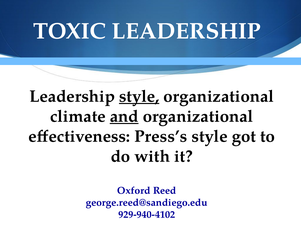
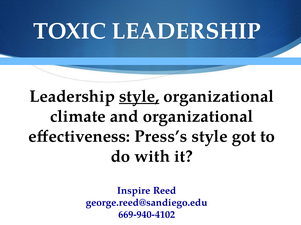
and underline: present -> none (124, 117)
Oxford: Oxford -> Inspire (134, 191)
929-940-4102: 929-940-4102 -> 669-940-4102 (147, 215)
